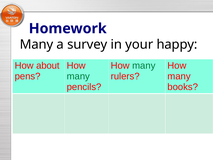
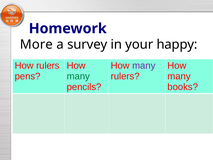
Many: Many -> More (36, 44)
How about: about -> rulers (48, 66)
many colour: green -> purple (144, 66)
